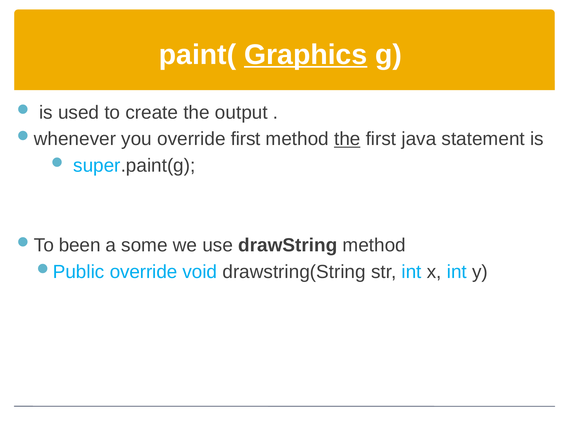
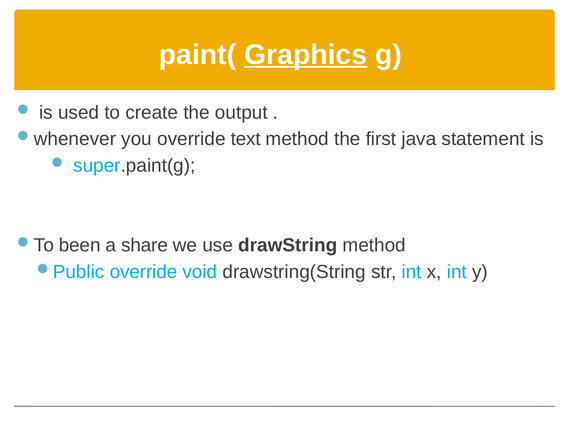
override first: first -> text (246, 139)
the underline: present -> none (347, 139)
some: some -> share (145, 245)
